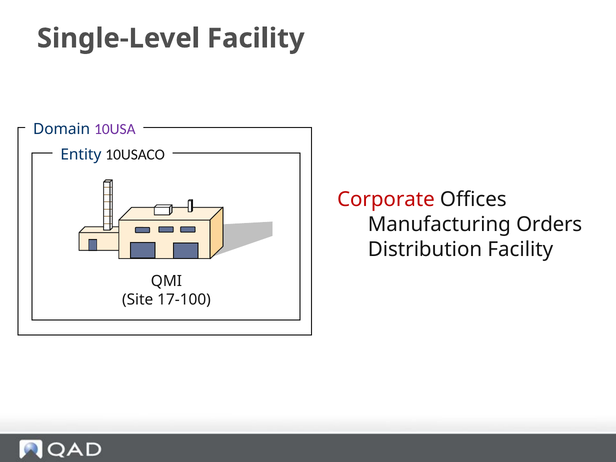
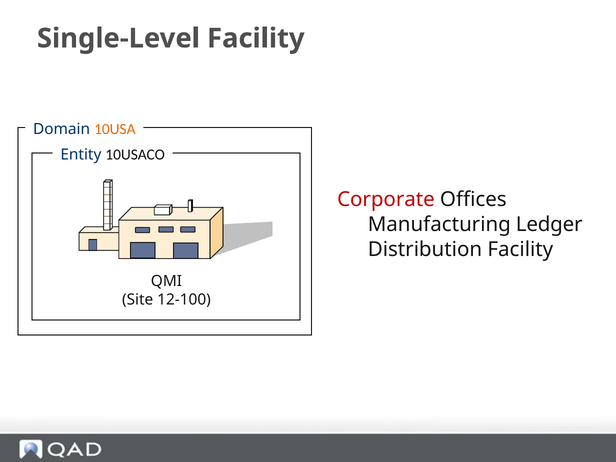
10USA colour: purple -> orange (115, 129)
Orders: Orders -> Ledger (549, 225)
17-100: 17-100 -> 12-100 (184, 299)
